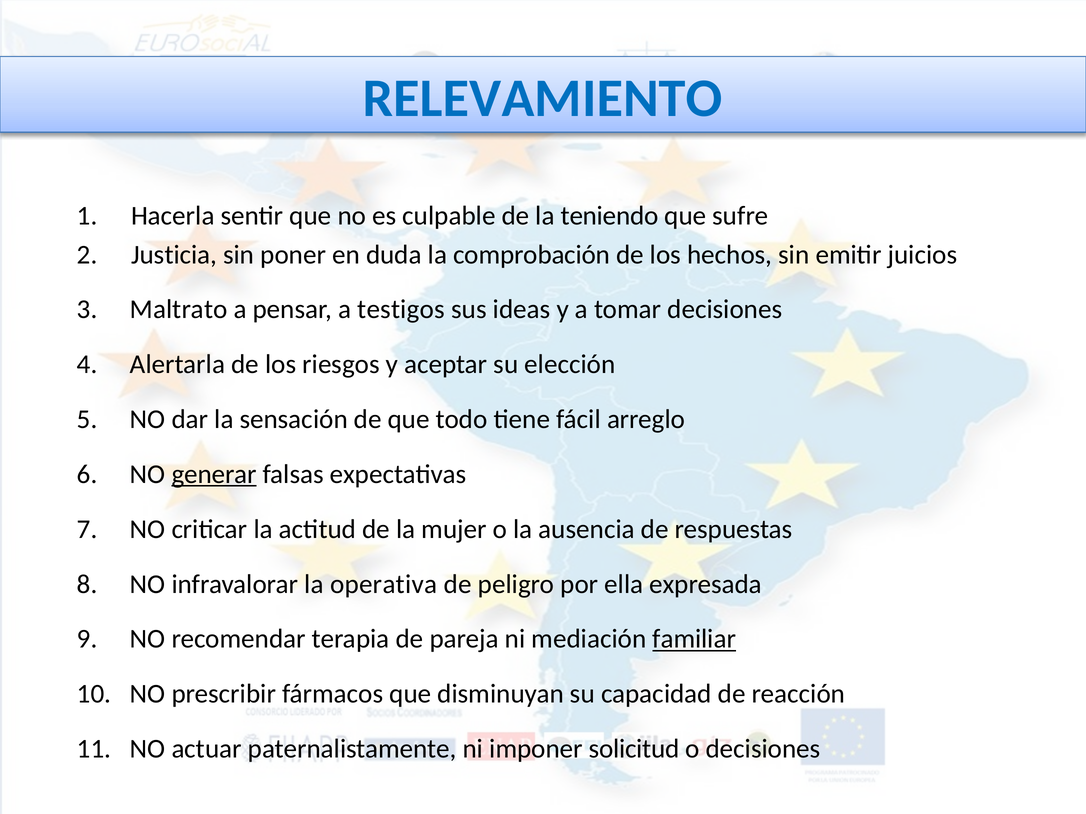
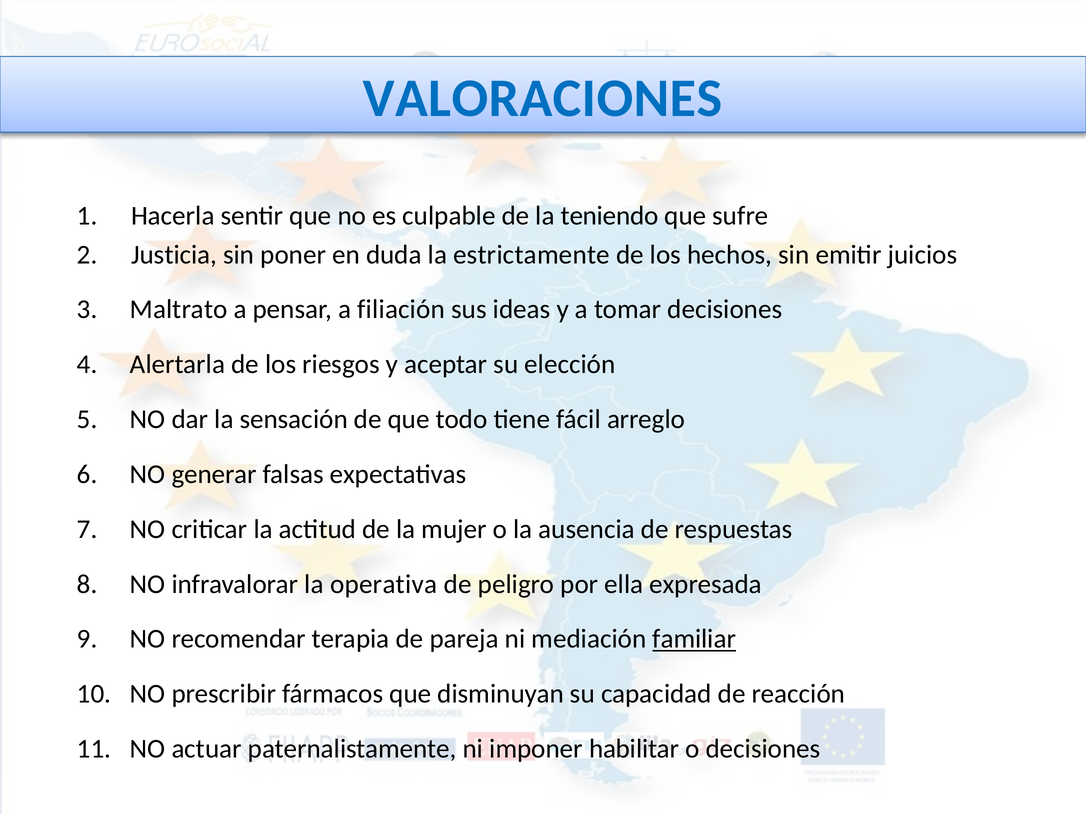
RELEVAMIENTO: RELEVAMIENTO -> VALORACIONES (543, 98)
comprobación: comprobación -> estrictamente (532, 255)
testigos: testigos -> filiación (401, 310)
generar underline: present -> none (214, 475)
solicitud: solicitud -> habilitar (634, 749)
